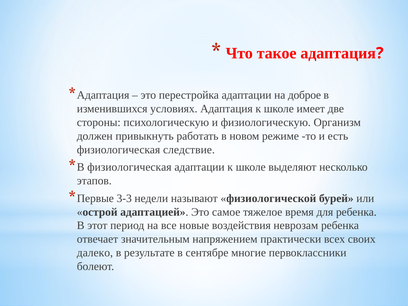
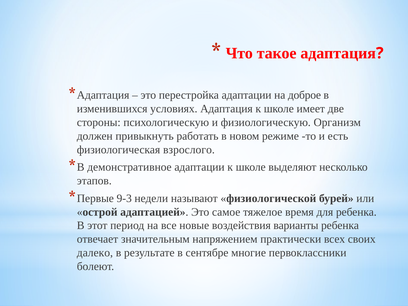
следствие: следствие -> взрослого (189, 150)
физиологическая: физиологическая -> демонстративное (129, 167)
3-3: 3-3 -> 9-3 (124, 198)
неврозам: неврозам -> варианты (296, 226)
